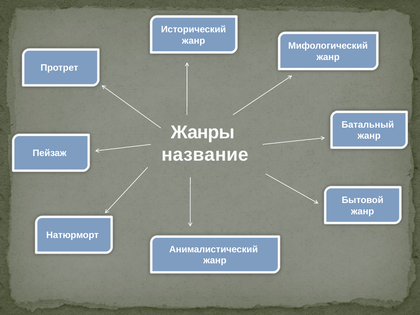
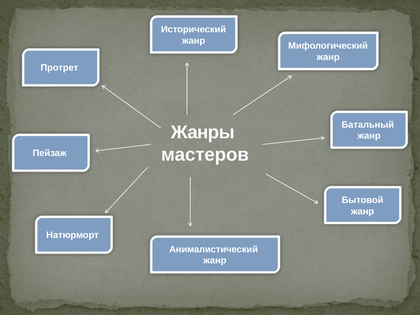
название: название -> мастеров (205, 155)
